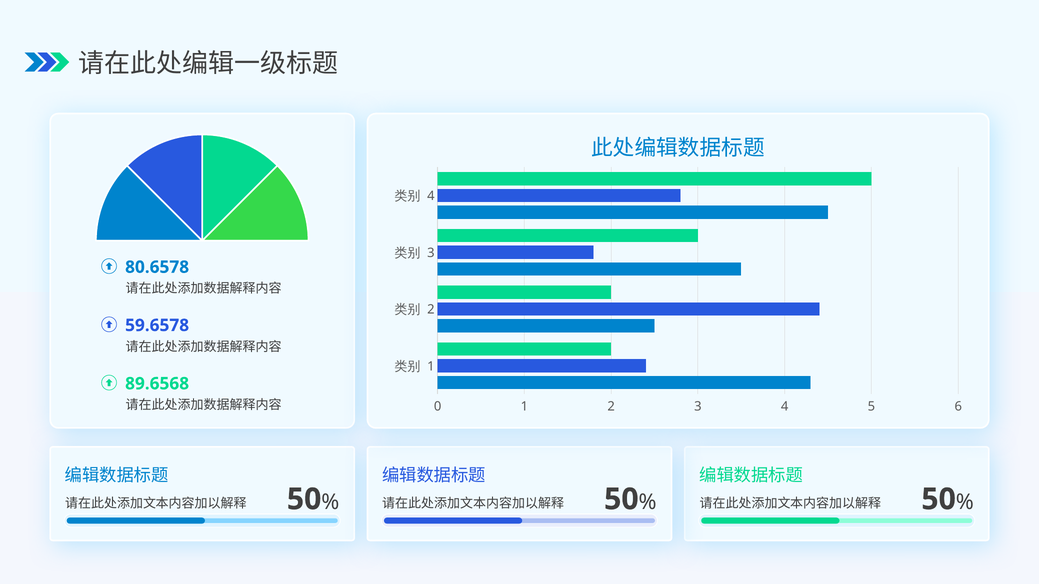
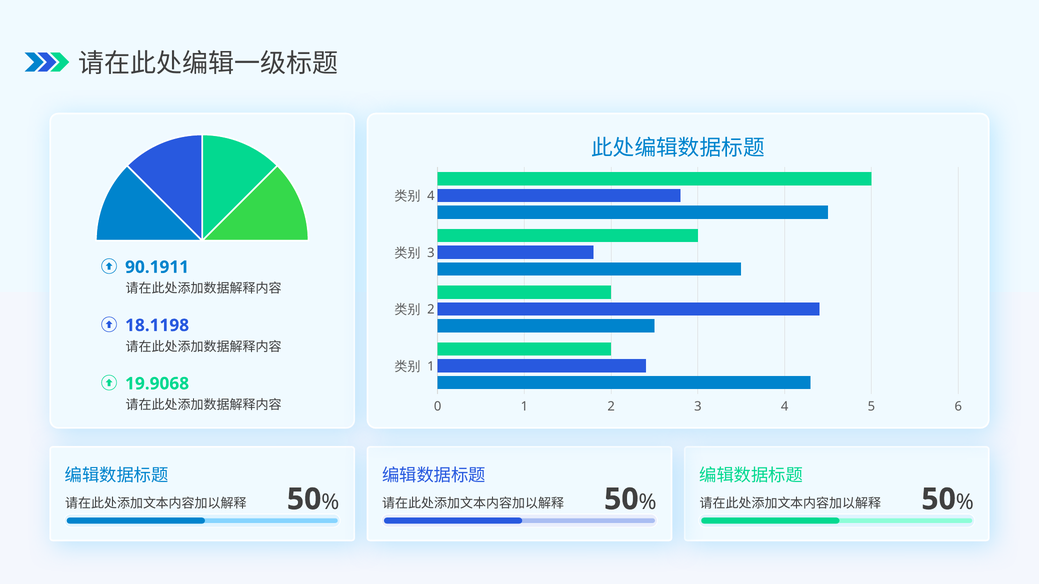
80.6578: 80.6578 -> 90.1911 (157, 267)
59.6578: 59.6578 -> 18.1198 (157, 326)
89.6568: 89.6568 -> 19.9068 (157, 384)
